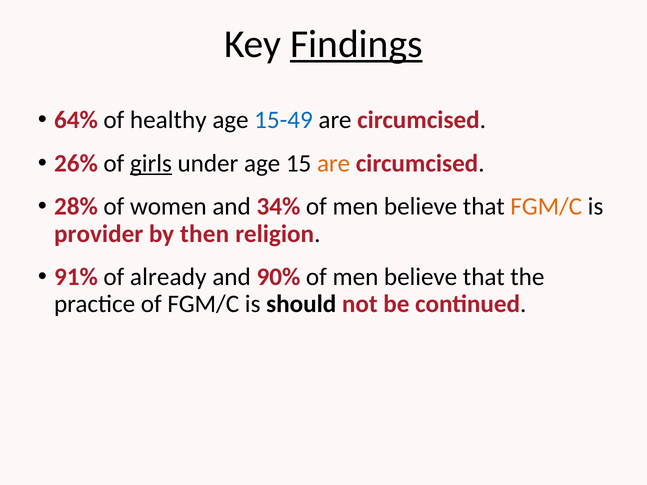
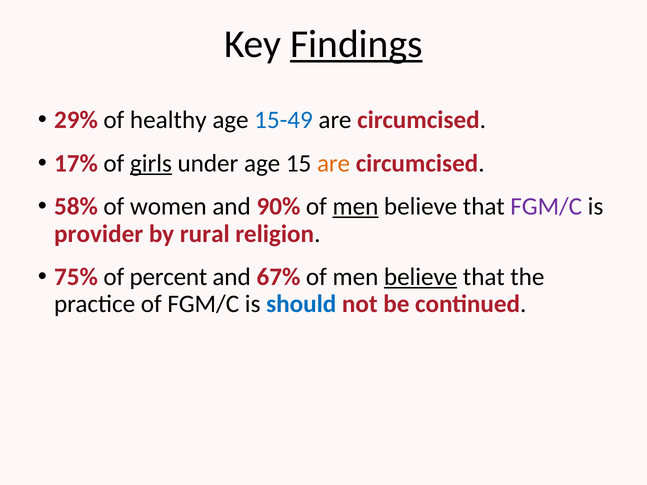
64%: 64% -> 29% (76, 120)
26%: 26% -> 17% (76, 163)
28%: 28% -> 58% (76, 207)
34%: 34% -> 90% (278, 207)
men underline: none -> present (355, 207)
FGM/C colour: orange -> purple (546, 207)
then: then -> rural (205, 234)
91%: 91% -> 75% (76, 277)
already: already -> percent (168, 277)
90%: 90% -> 67% (278, 277)
believe underline: none -> present (421, 277)
should colour: black -> blue (301, 304)
